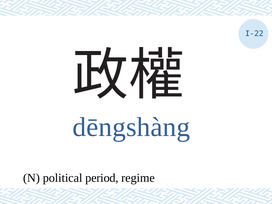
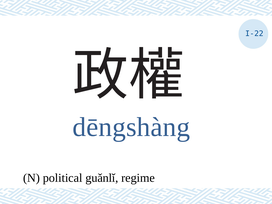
period: period -> guǎnlǐ (102, 178)
